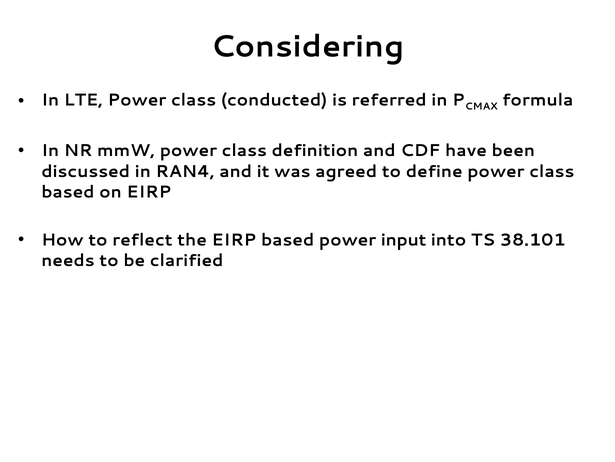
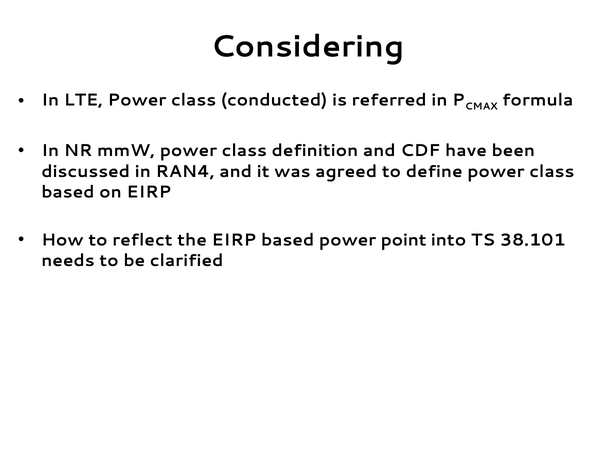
input: input -> point (404, 240)
